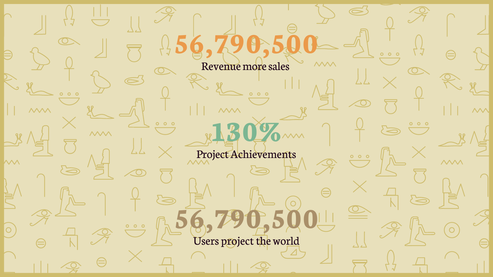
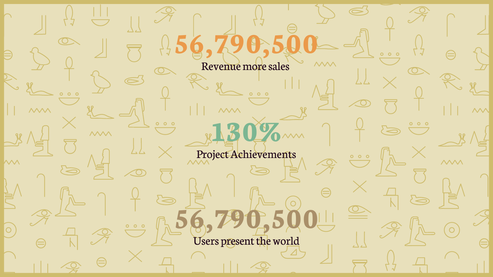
Users project: project -> present (238, 241)
